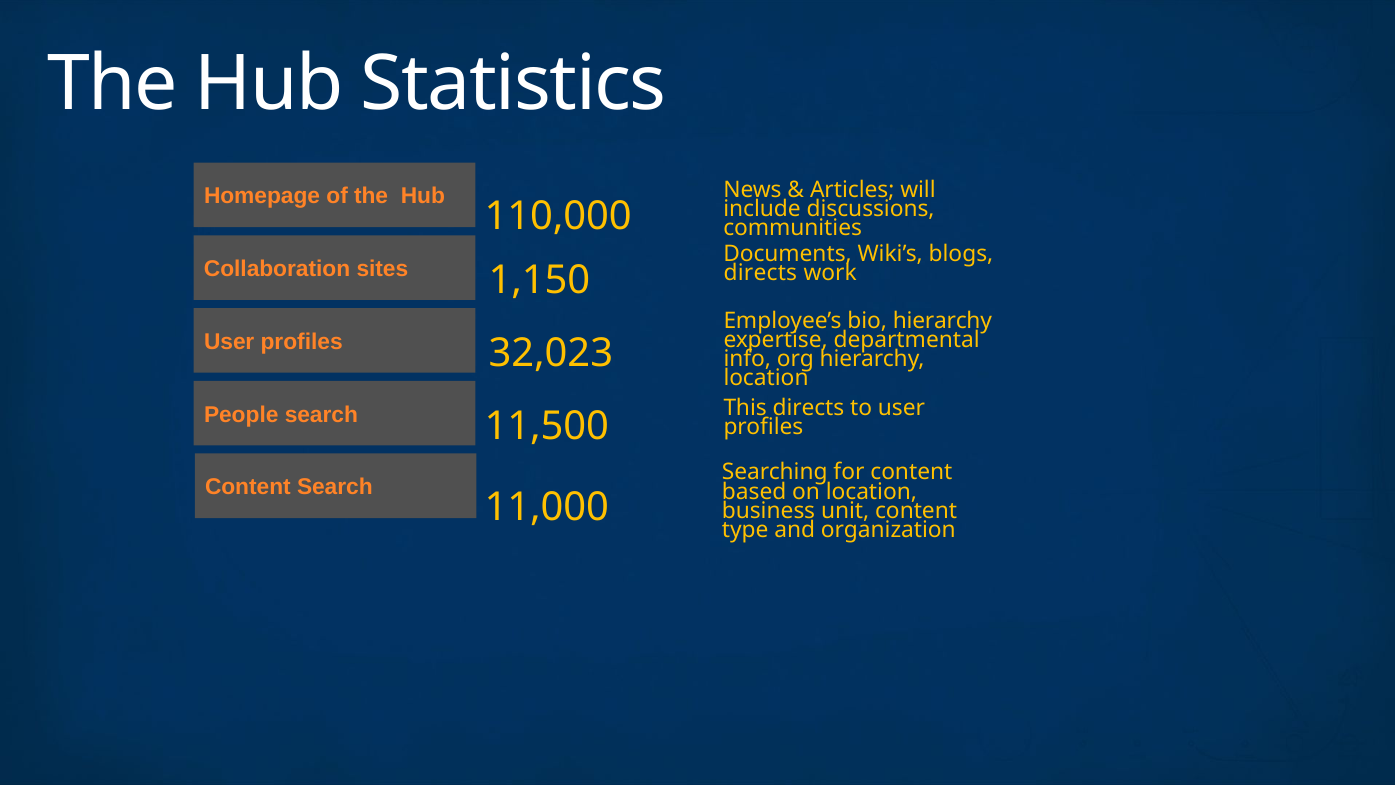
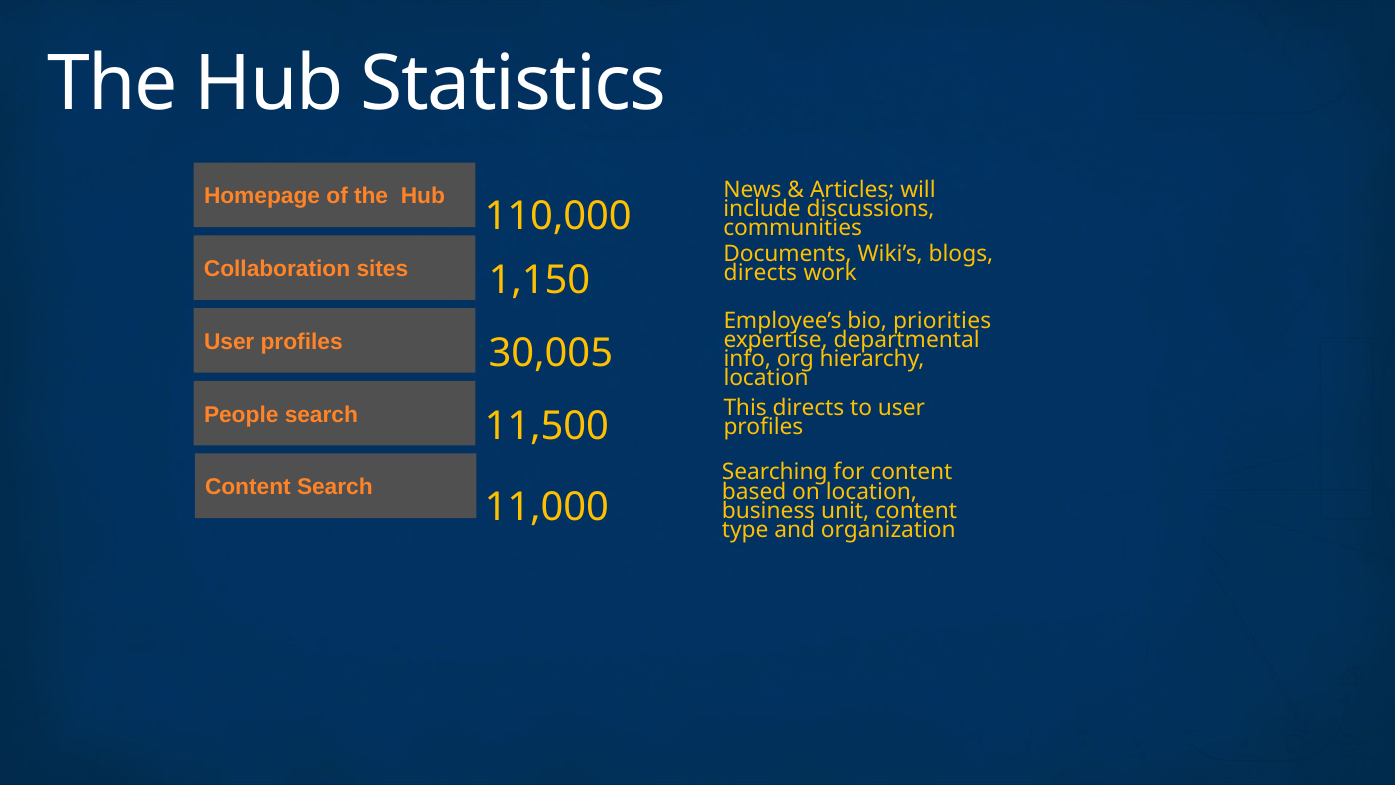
bio hierarchy: hierarchy -> priorities (942, 320)
32,023: 32,023 -> 30,005 (551, 353)
